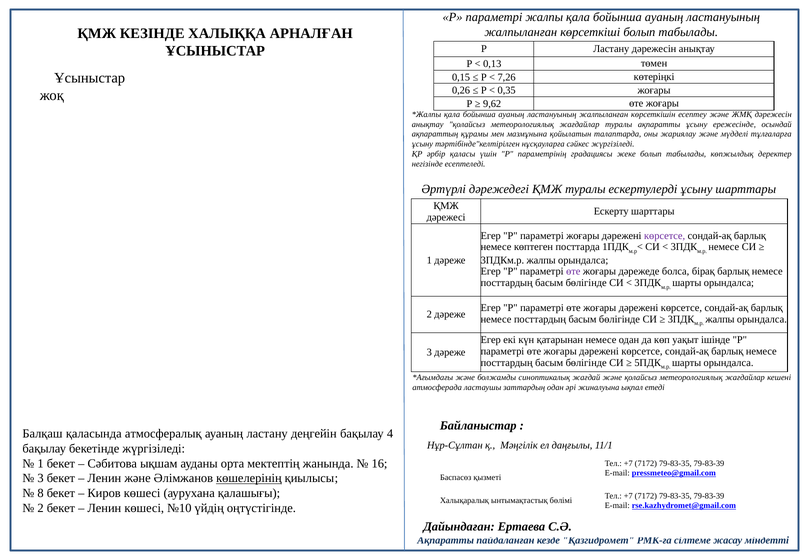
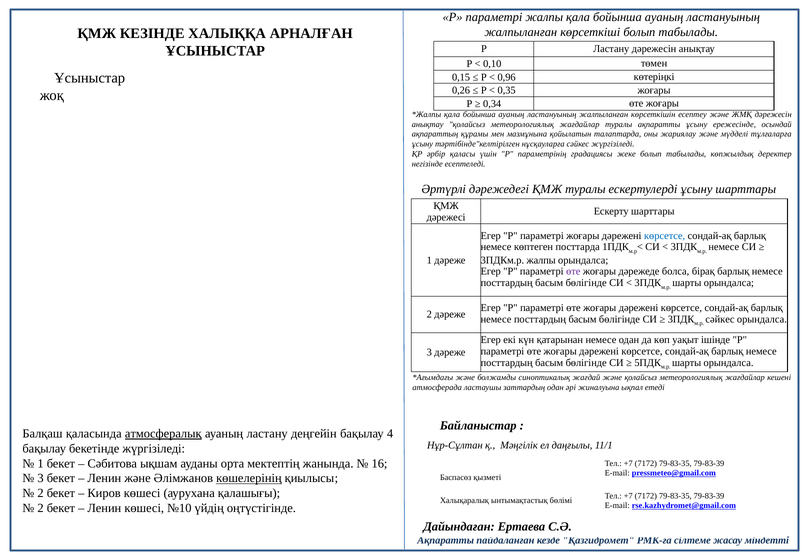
0,13: 0,13 -> 0,10 (492, 64)
7,26: 7,26 -> 0,96 (507, 77)
9,62: 9,62 -> 0,34 (492, 104)
көрсетсе colour: purple -> blue (665, 236)
жалпы: жалпы -> сәйкес (720, 319)
атмосфералық underline: none -> present (163, 434)
8: 8 -> 2 (41, 493)
